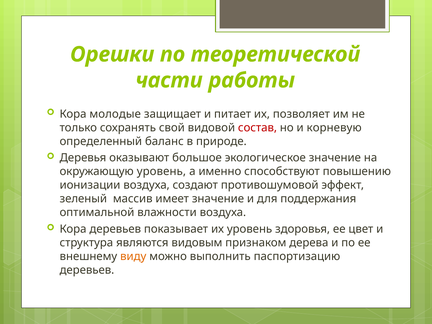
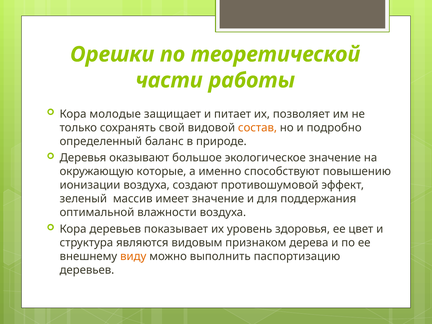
состав colour: red -> orange (257, 128)
корневую: корневую -> подробно (334, 128)
окружающую уровень: уровень -> которые (161, 172)
